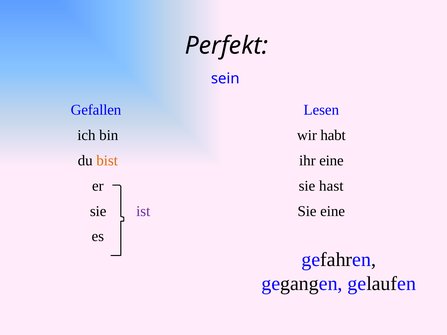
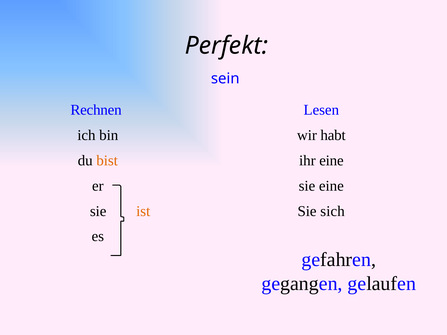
Gefallen: Gefallen -> Rechnen (96, 110)
sie hast: hast -> eine (331, 186)
ist colour: purple -> orange (143, 211)
Sie eine: eine -> sich (333, 211)
